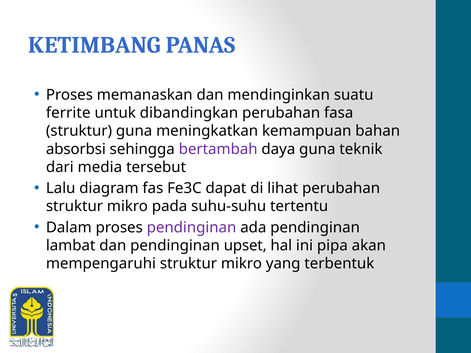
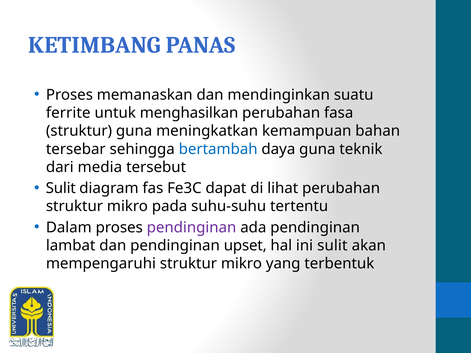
dibandingkan: dibandingkan -> menghasilkan (189, 113)
absorbsi: absorbsi -> tersebar (76, 149)
bertambah colour: purple -> blue (218, 149)
Lalu: Lalu -> Sulit (61, 188)
ini pipa: pipa -> sulit (332, 246)
